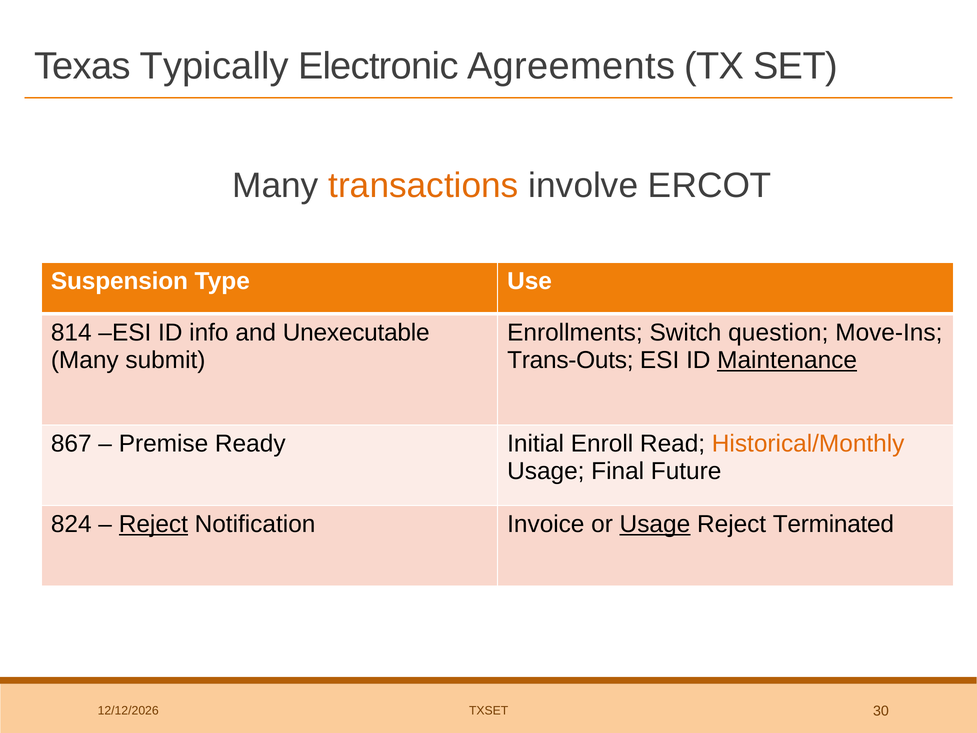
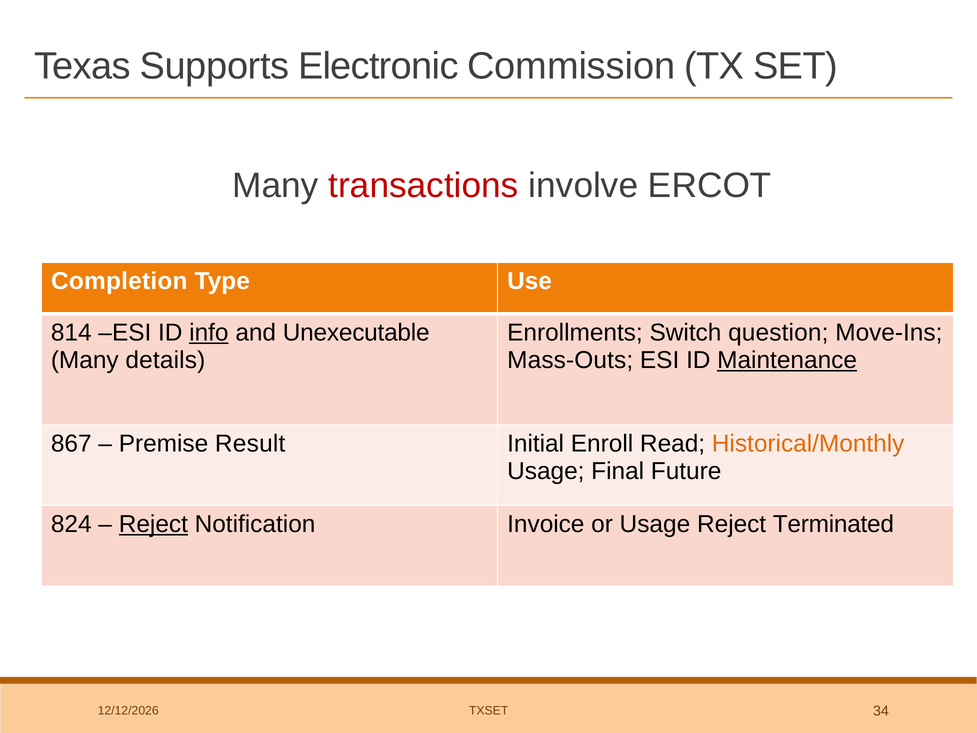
Typically: Typically -> Supports (214, 66)
Agreements: Agreements -> Commission (571, 66)
transactions colour: orange -> red (423, 185)
Suspension: Suspension -> Completion (119, 281)
info underline: none -> present (209, 333)
submit: submit -> details (165, 360)
Trans-Outs: Trans-Outs -> Mass-Outs (570, 360)
Ready: Ready -> Result (250, 444)
Usage underline: present -> none (655, 524)
30: 30 -> 34 (881, 711)
